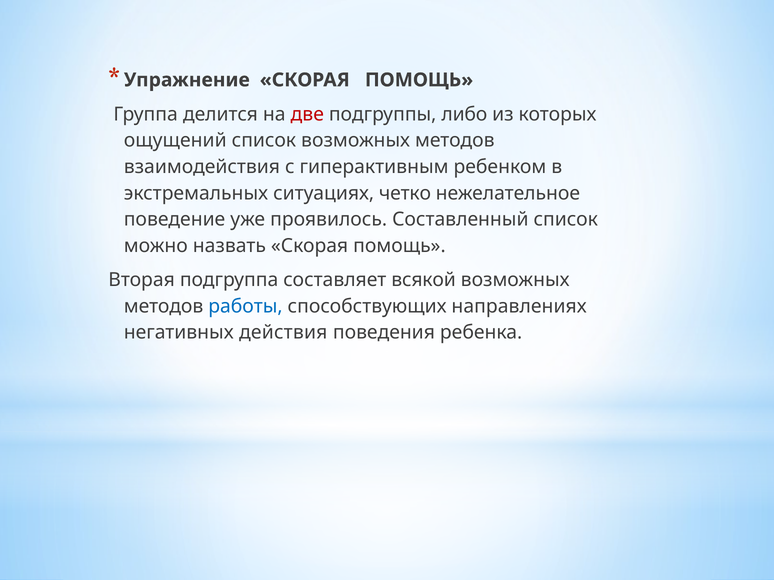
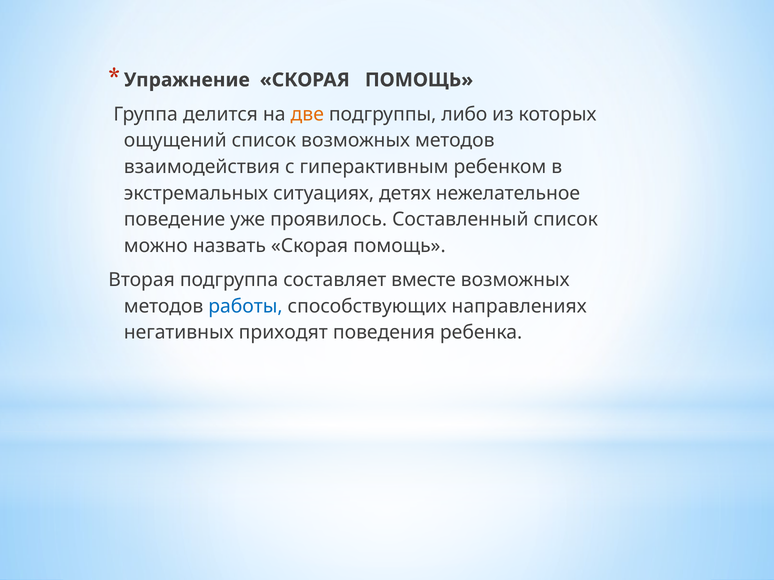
две colour: red -> orange (307, 114)
четко: четко -> детях (405, 193)
всякой: всякой -> вместе (424, 280)
действия: действия -> приходят (283, 333)
